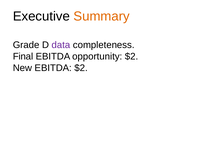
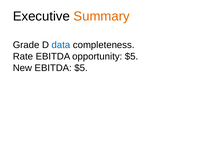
data colour: purple -> blue (61, 45)
Final: Final -> Rate (23, 57)
opportunity $2: $2 -> $5 (132, 57)
EBITDA $2: $2 -> $5 (81, 68)
